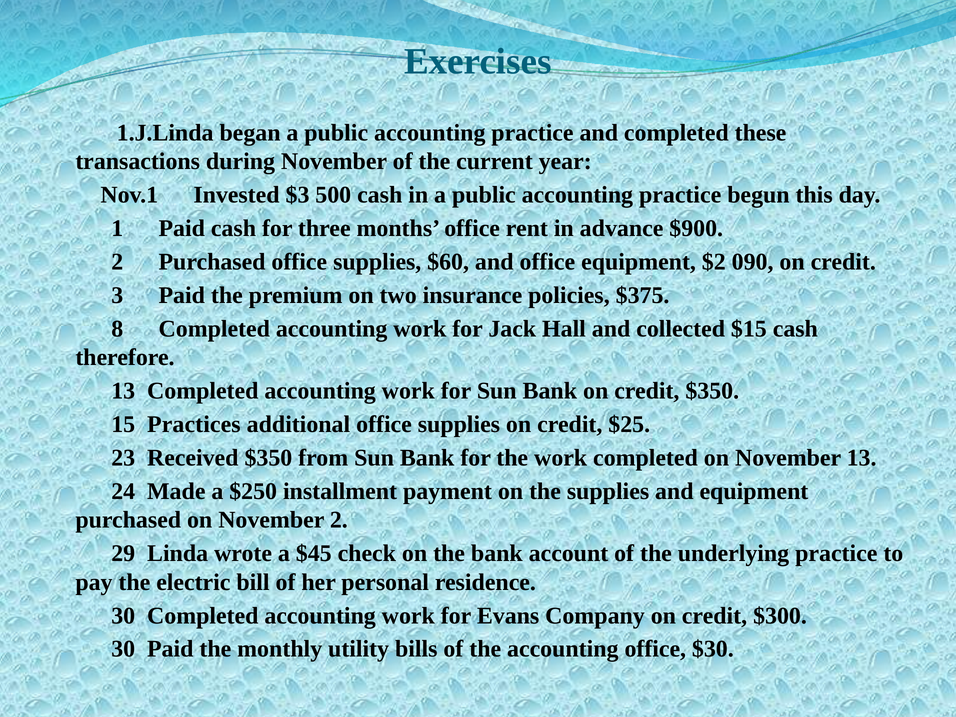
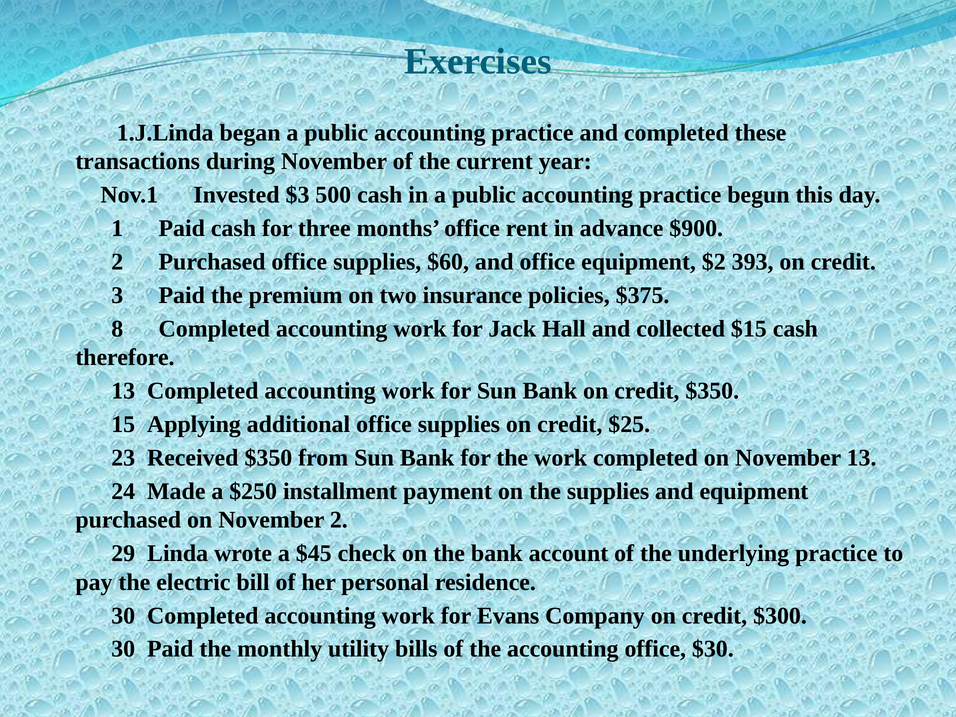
090: 090 -> 393 (753, 262)
Practices: Practices -> Applying (194, 424)
